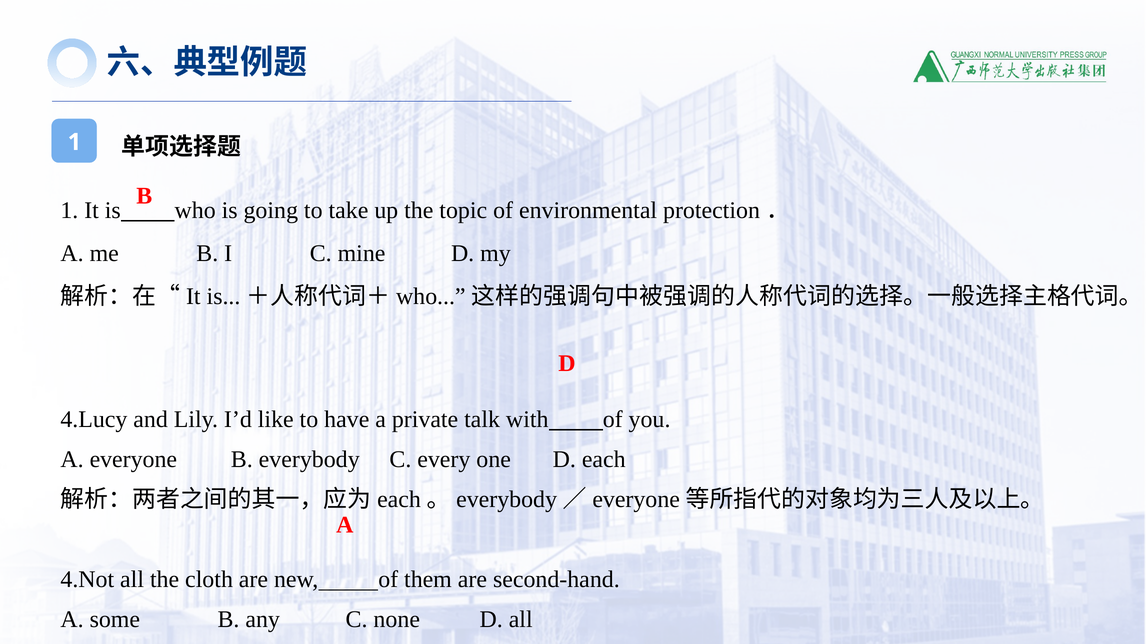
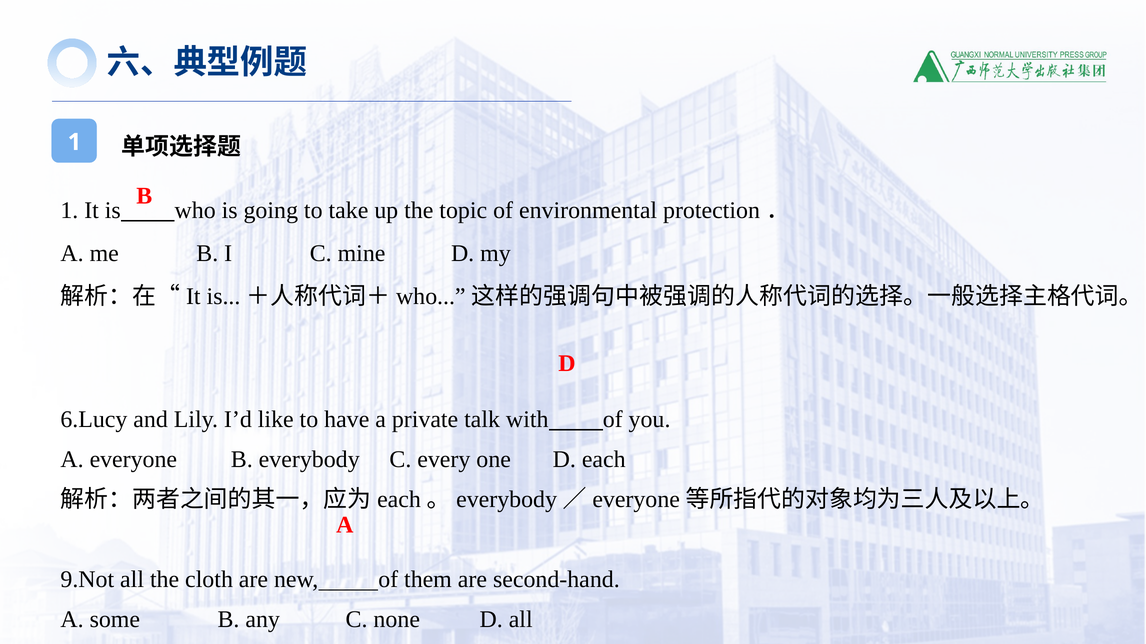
4.Lucy: 4.Lucy -> 6.Lucy (94, 420)
4.Not: 4.Not -> 9.Not (87, 580)
